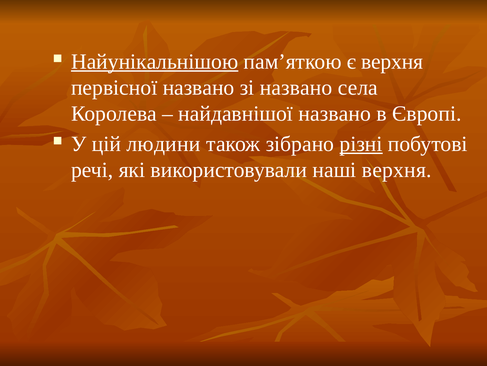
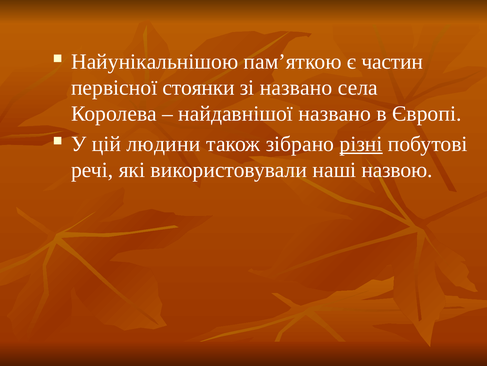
Найунікальнішою underline: present -> none (155, 61)
є верхня: верхня -> частин (392, 61)
первісної названо: названо -> стоянки (199, 87)
наші верхня: верхня -> назвою (397, 170)
